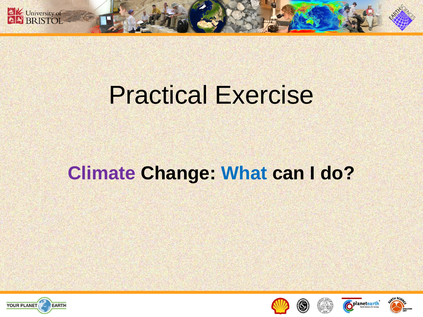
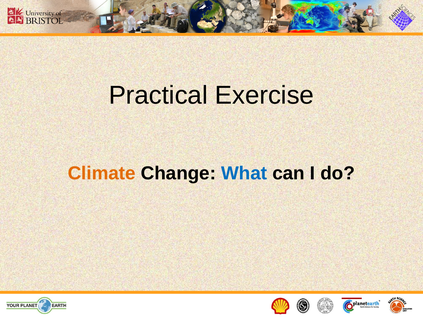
Climate colour: purple -> orange (102, 173)
